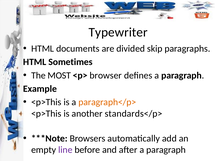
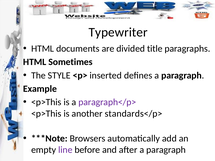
skip: skip -> title (155, 49)
MOST: MOST -> STYLE (59, 75)
browser: browser -> inserted (106, 75)
paragraph</p> colour: orange -> purple (107, 102)
